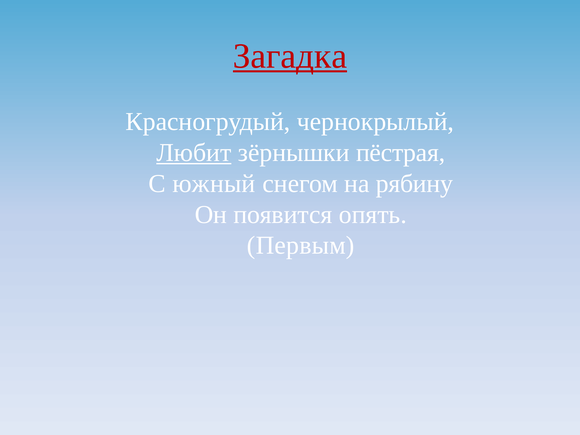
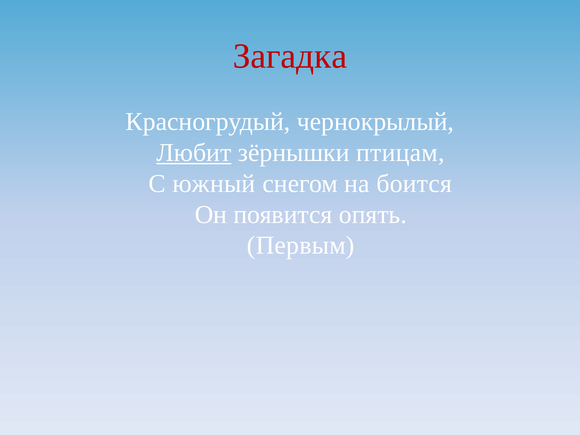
Загадка underline: present -> none (290, 56)
пёстрая: пёстрая -> птицам (400, 153)
рябину: рябину -> боится (414, 184)
